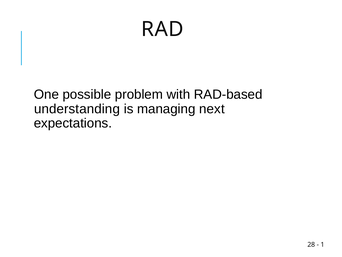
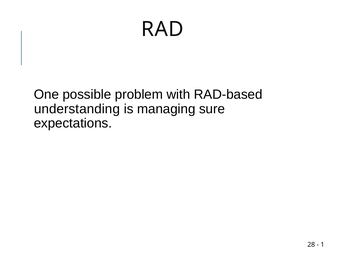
next: next -> sure (212, 109)
